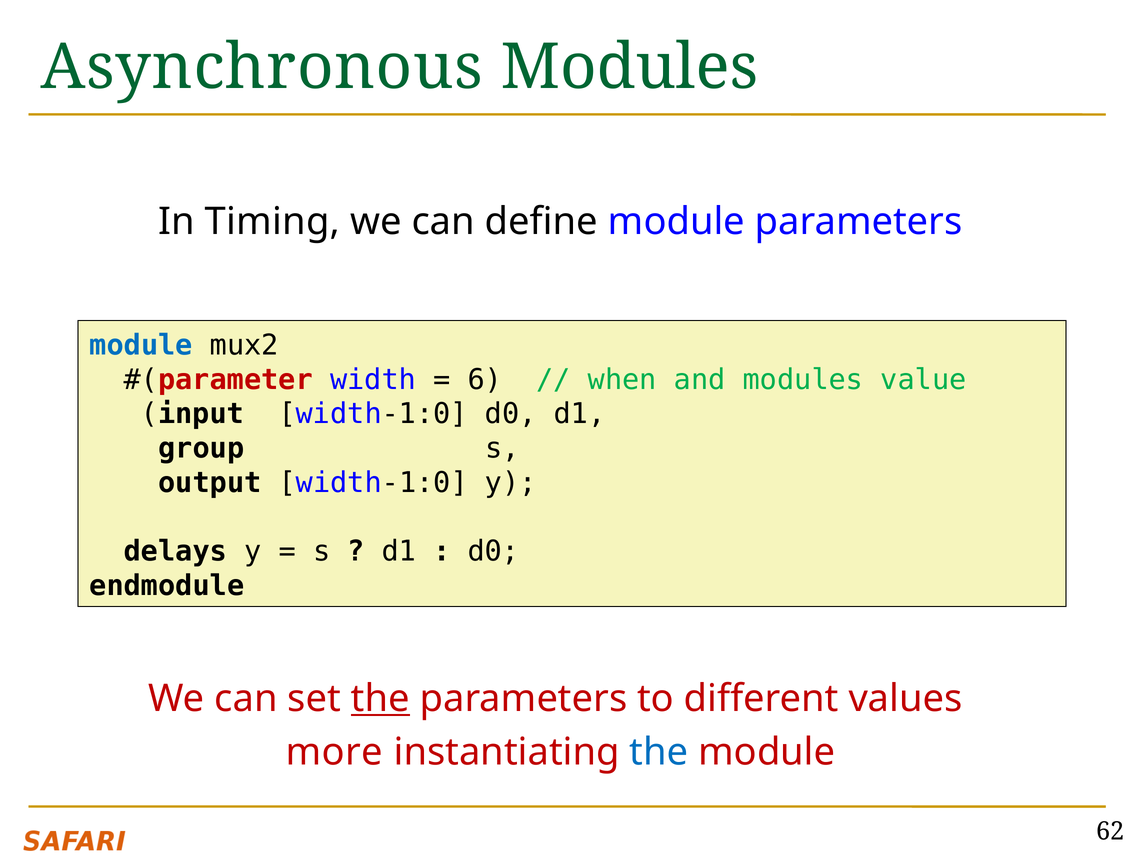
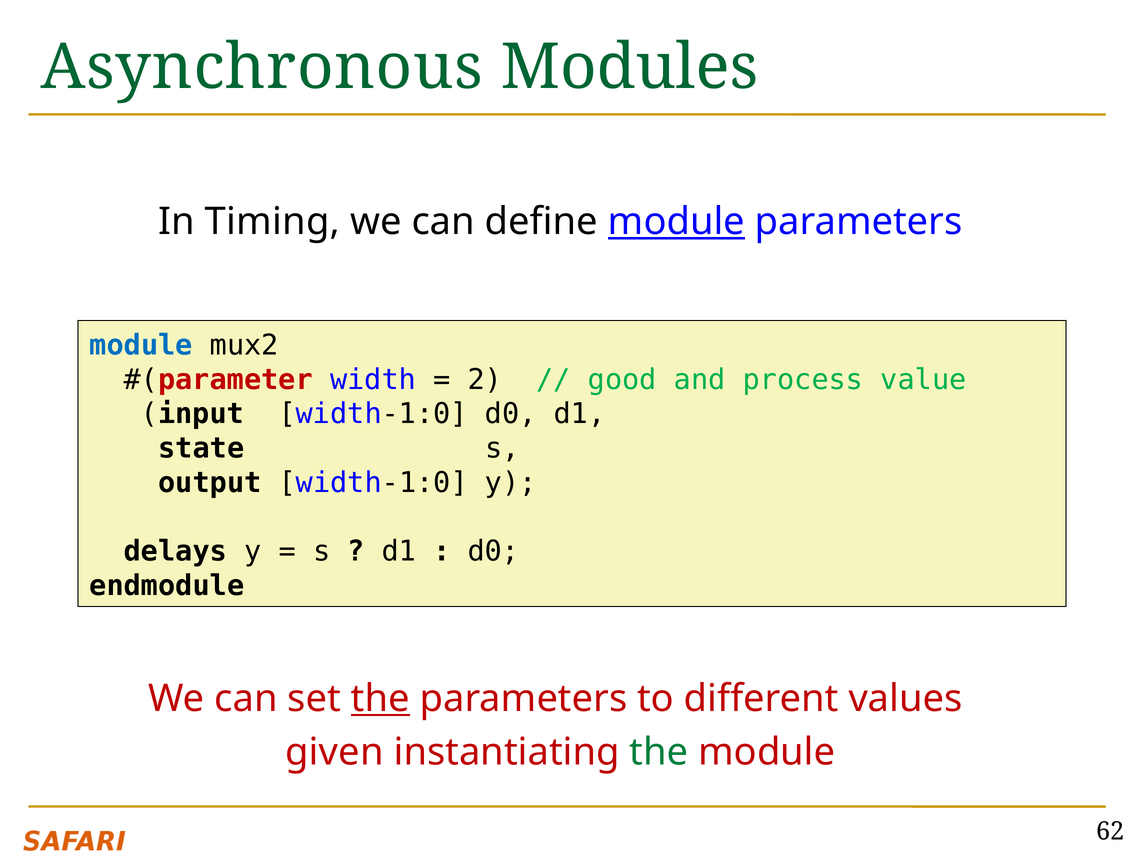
module underline: none -> present (676, 222)
6: 6 -> 2 (485, 380)
when: when -> good (622, 380)
and modules: modules -> process (803, 380)
group: group -> state (201, 448)
more: more -> given (335, 752)
the colour: blue -> green (659, 752)
